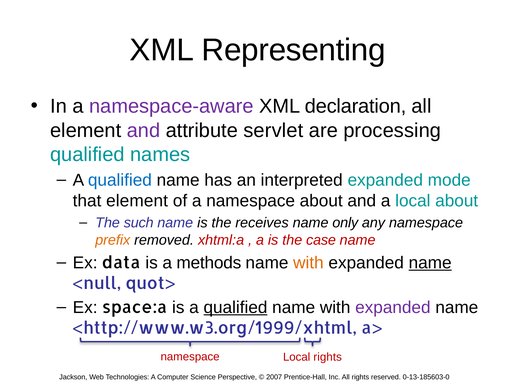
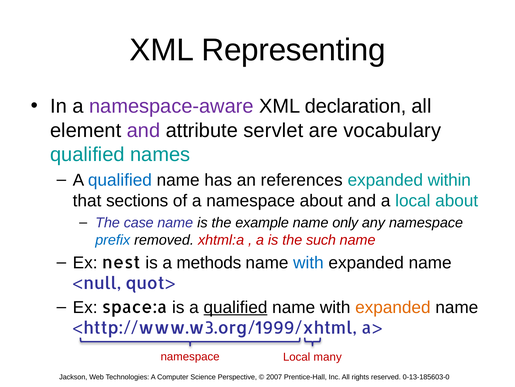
processing: processing -> vocabulary (392, 130)
interpreted: interpreted -> references (302, 180)
mode: mode -> within (449, 180)
that element: element -> sections (137, 200)
such: such -> case (139, 222)
receives: receives -> example (262, 222)
prefix colour: orange -> blue (113, 240)
case: case -> such (321, 240)
data: data -> nest (121, 262)
with colour: orange -> blue (308, 262)
name underline: present -> none (430, 262)
expanded colour: purple -> orange (393, 307)
Local rights: rights -> many (328, 356)
